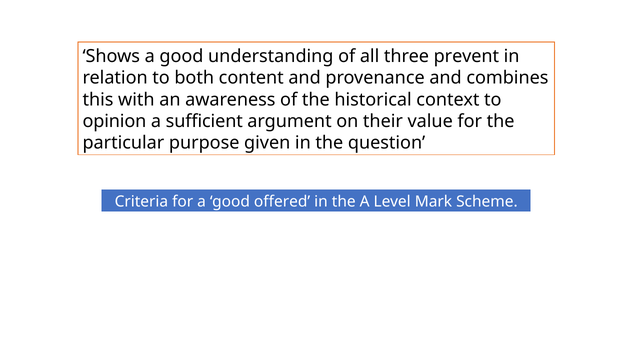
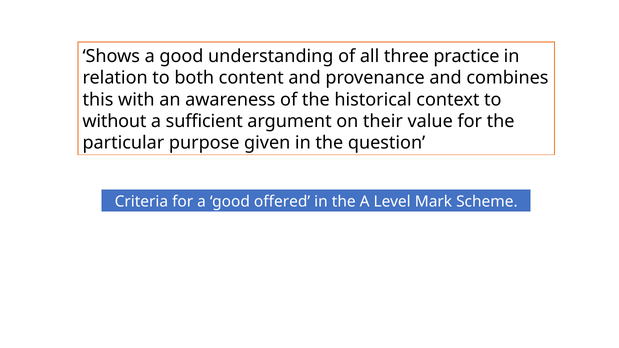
prevent: prevent -> practice (466, 56)
opinion: opinion -> without (114, 121)
